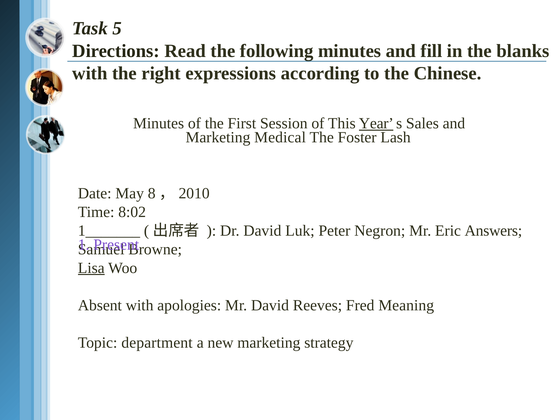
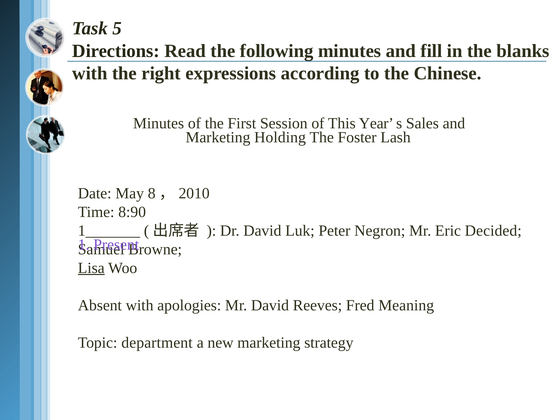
Year underline: present -> none (376, 123)
Medical: Medical -> Holding (280, 137)
8:02: 8:02 -> 8:90 (132, 211)
Answers: Answers -> Decided (493, 230)
